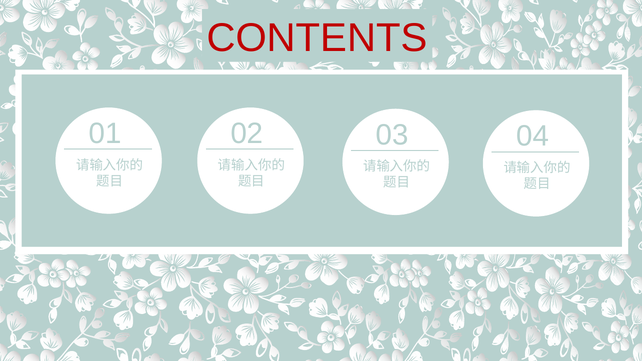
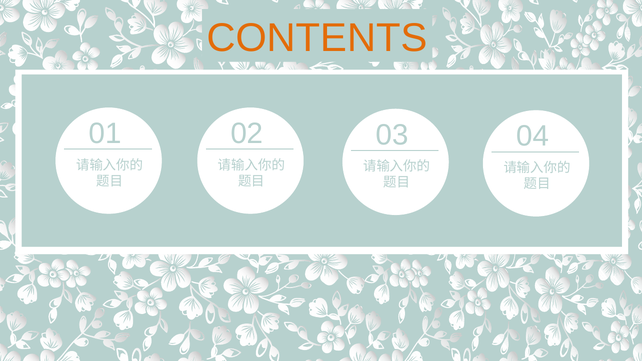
CONTENTS colour: red -> orange (317, 38)
